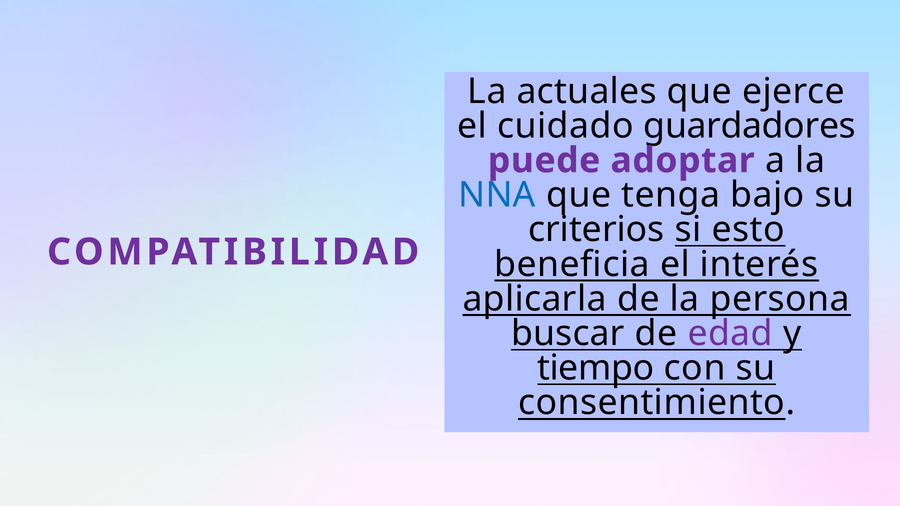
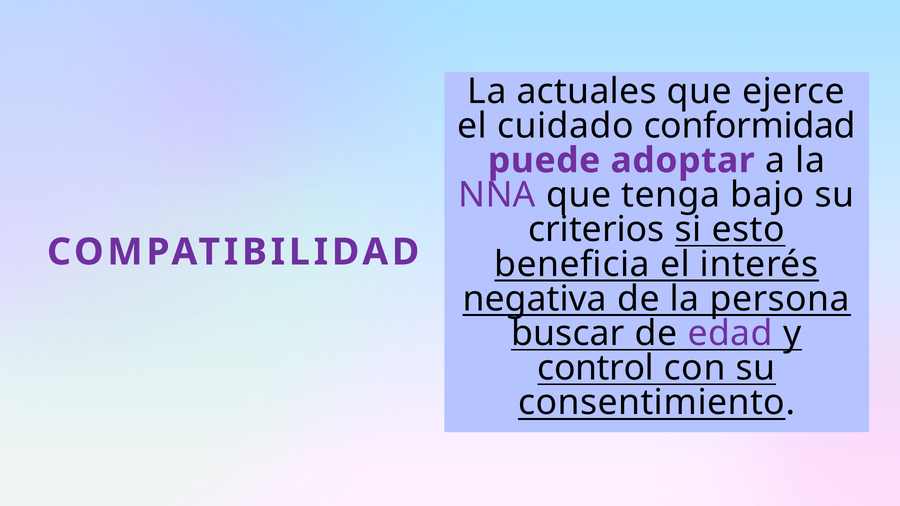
guardadores: guardadores -> conformidad (750, 126)
NNA colour: blue -> purple (497, 195)
aplicarla: aplicarla -> negativa (535, 299)
tiempo: tiempo -> control (596, 368)
